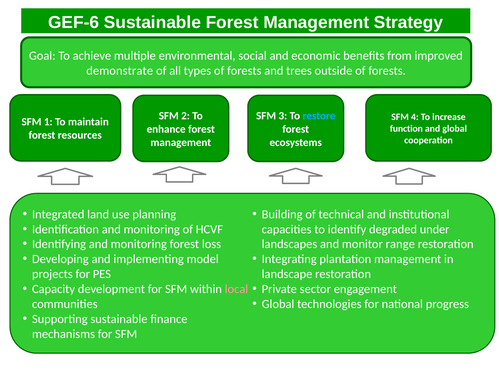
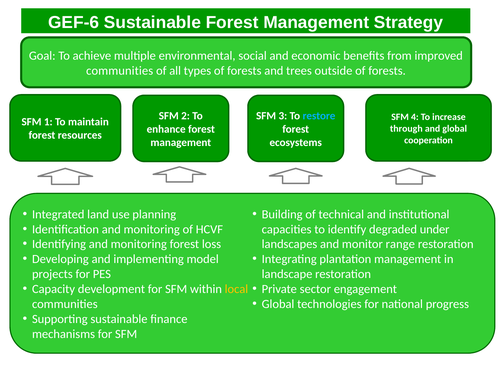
demonstrate: demonstrate -> communities (120, 71)
function: function -> through (406, 129)
local colour: pink -> yellow (236, 289)
